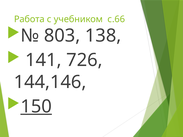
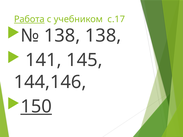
Работа underline: none -> present (29, 19)
с.66: с.66 -> с.17 (116, 19)
803: 803 -> 138 (62, 36)
726: 726 -> 145 (84, 60)
